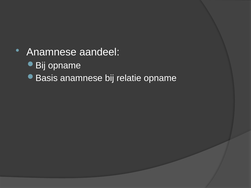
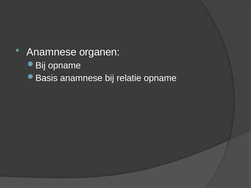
aandeel: aandeel -> organen (100, 52)
